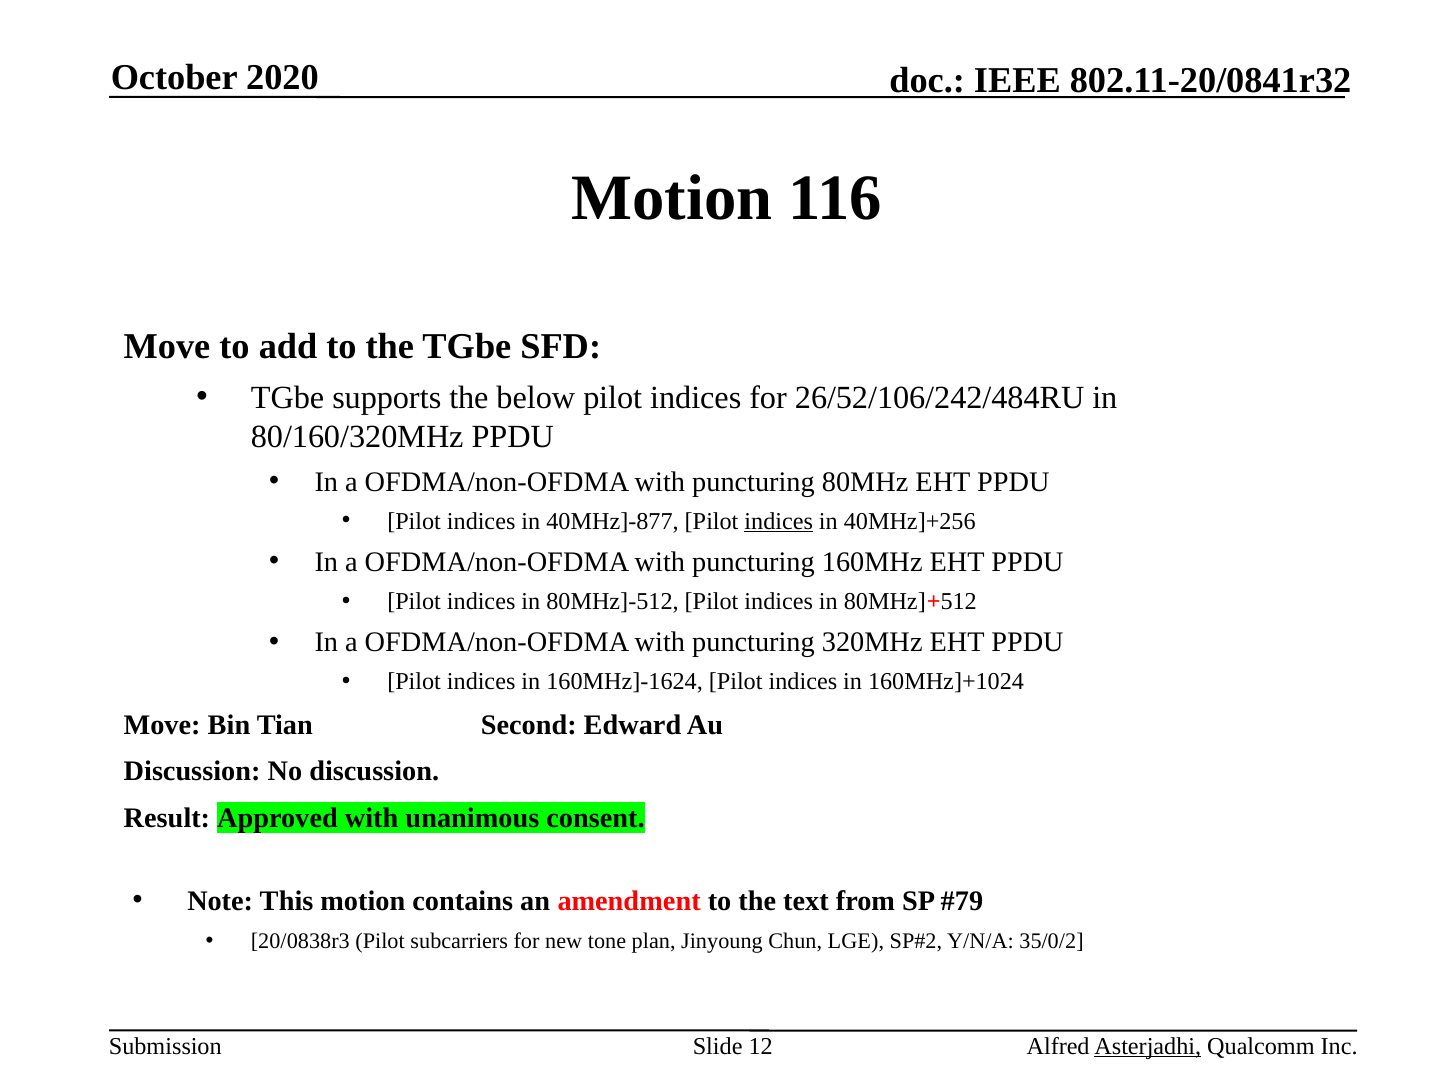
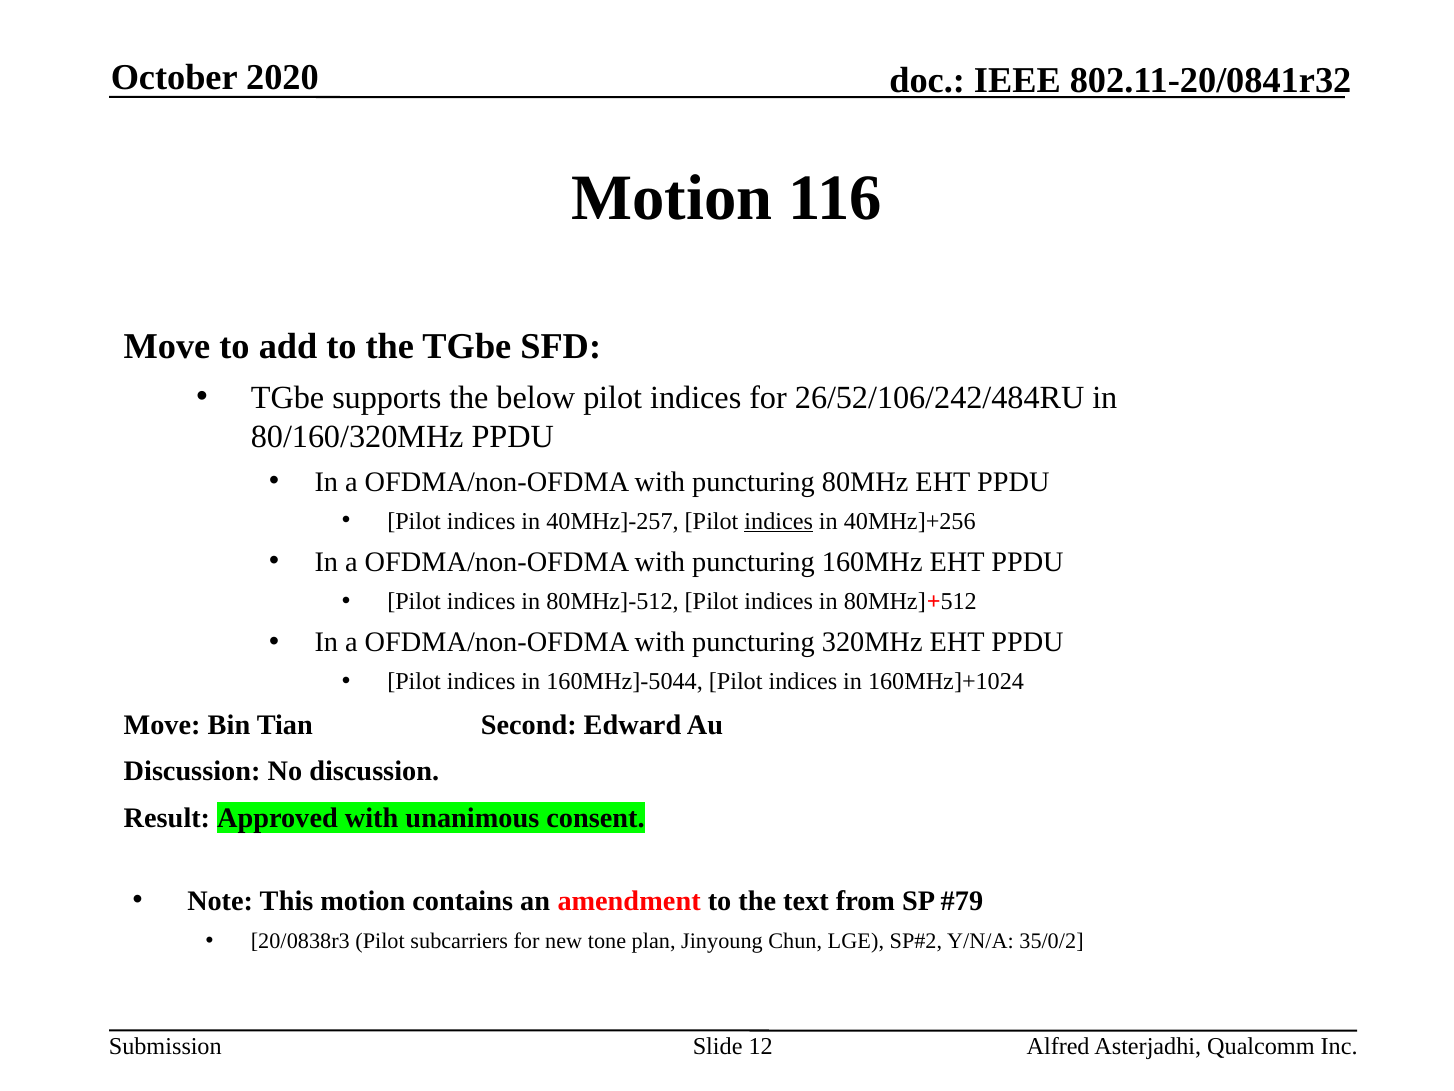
40MHz]-877: 40MHz]-877 -> 40MHz]-257 (613, 521)
160MHz]-1624: 160MHz]-1624 -> 160MHz]-5044 (625, 681)
Asterjadhi underline: present -> none (1148, 1046)
